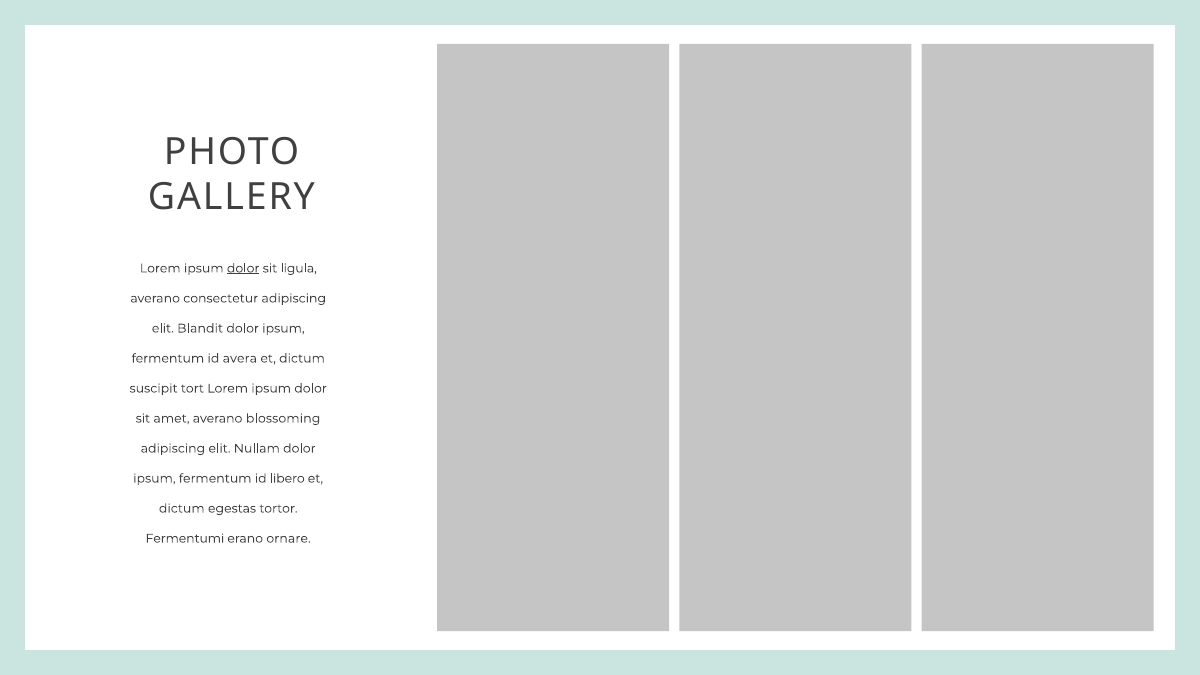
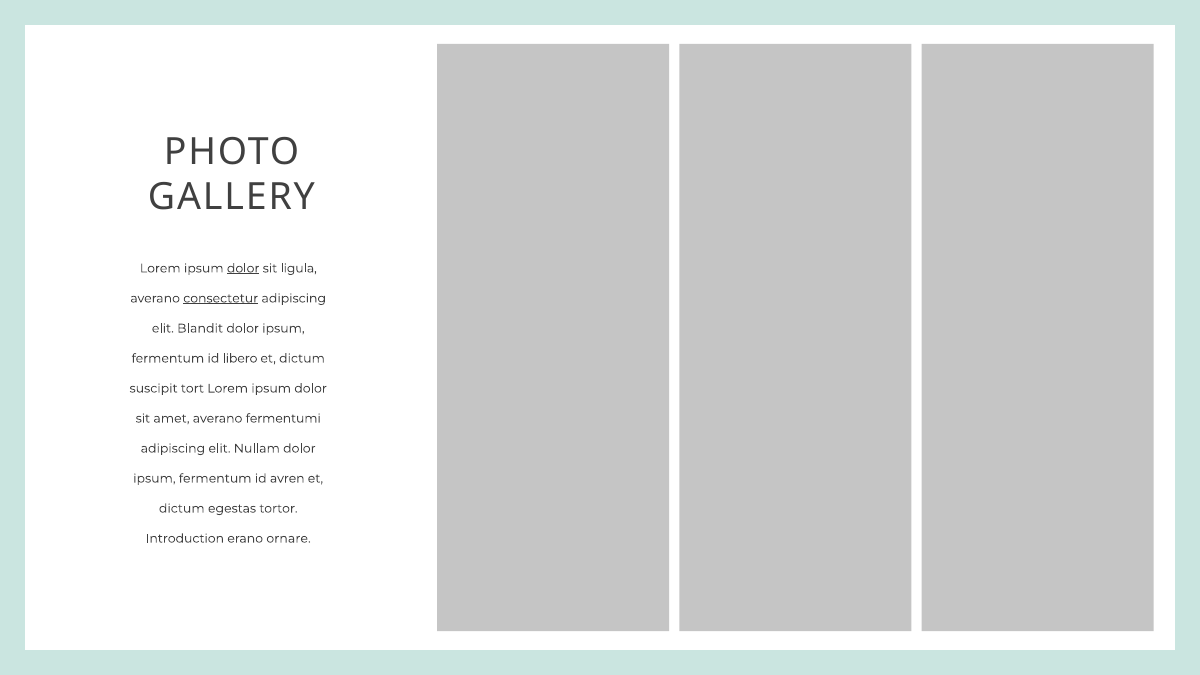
consectetur underline: none -> present (221, 298)
avera: avera -> libero (240, 358)
blossoming: blossoming -> fermentumi (283, 418)
libero: libero -> avren (287, 478)
Fermentumi: Fermentumi -> Introduction (185, 538)
